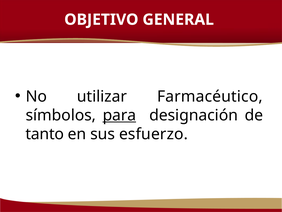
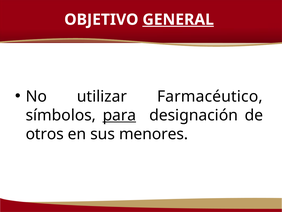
GENERAL underline: none -> present (178, 20)
tanto: tanto -> otros (45, 134)
esfuerzo: esfuerzo -> menores (154, 134)
